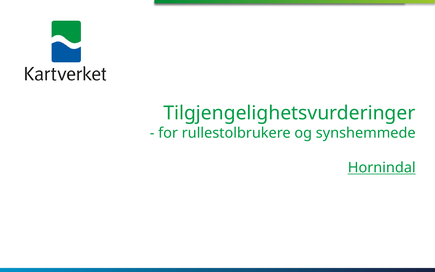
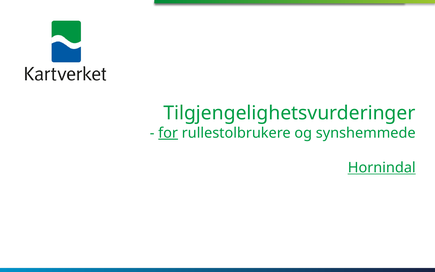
for underline: none -> present (168, 133)
